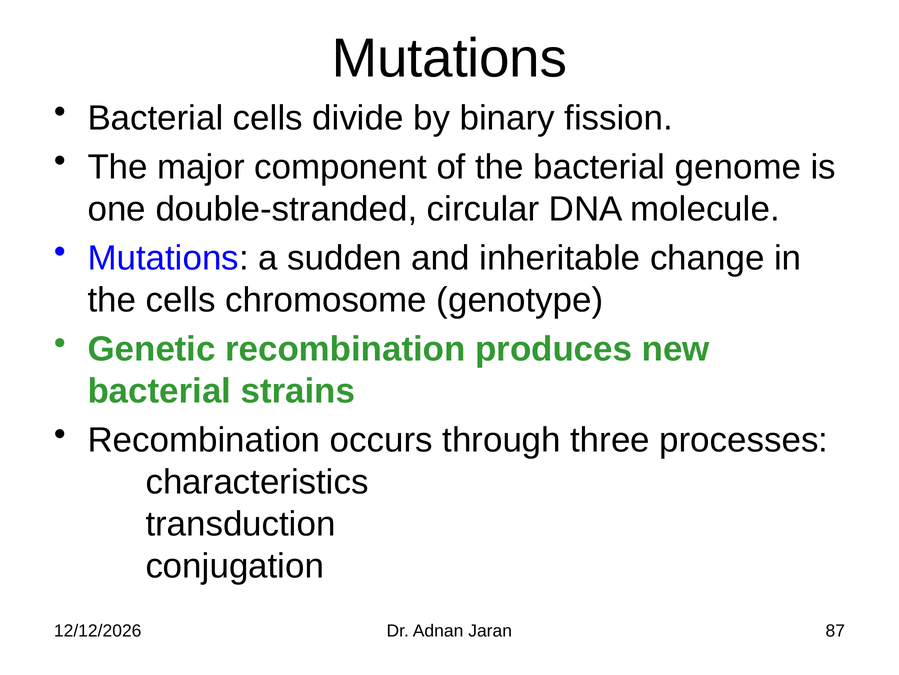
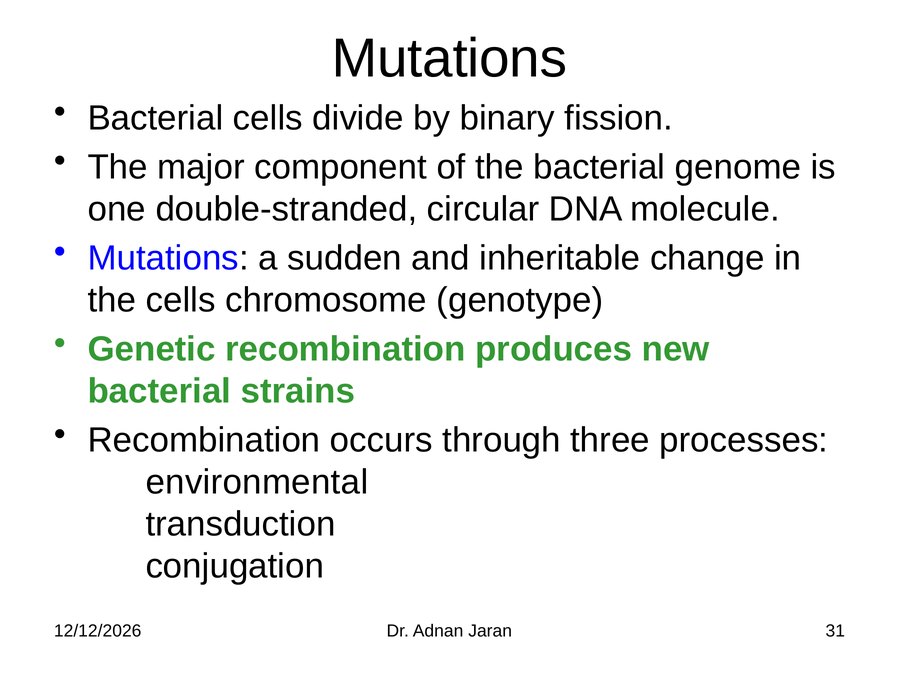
characteristics: characteristics -> environmental (257, 482)
87: 87 -> 31 (835, 630)
